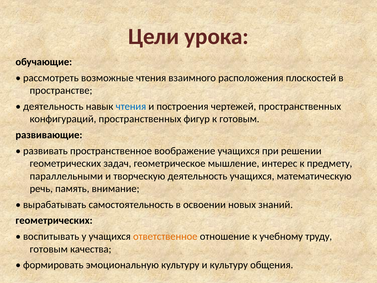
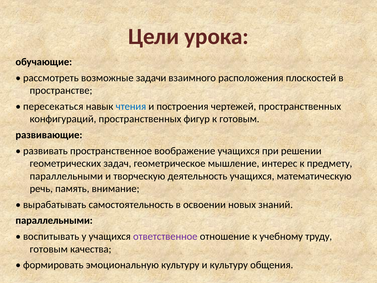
возможные чтения: чтения -> задачи (151, 78)
деятельность: деятельность -> пересекаться (53, 106)
геометрических: геометрических -> параллельными (54, 220)
ответственное colour: orange -> purple (165, 236)
